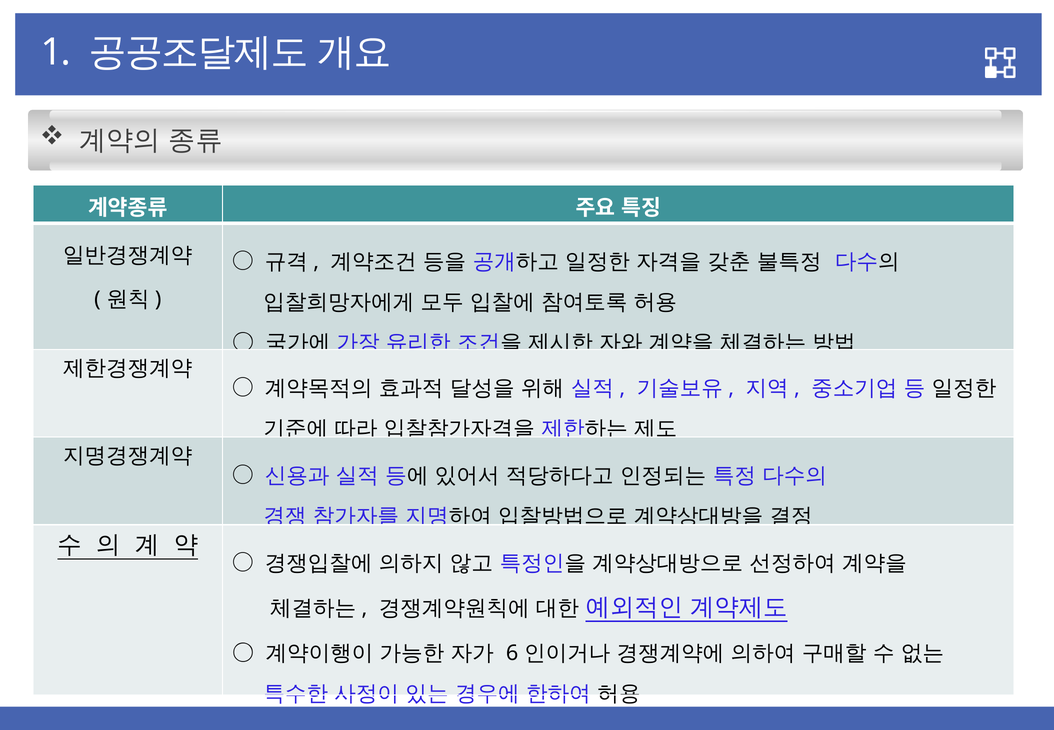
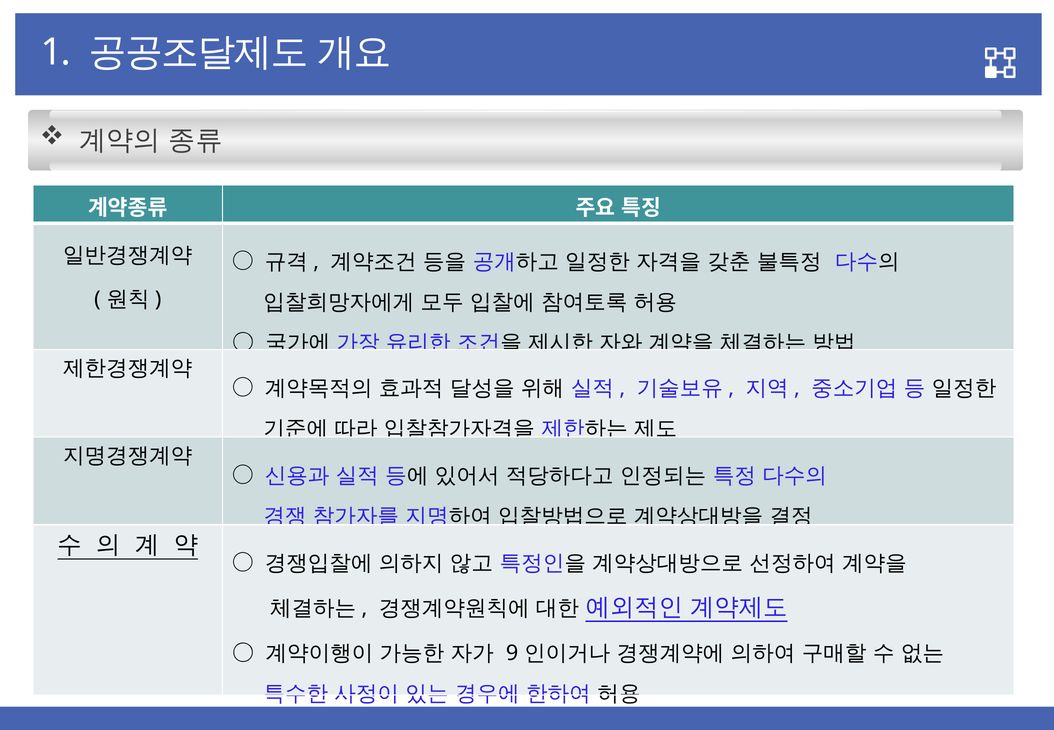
6: 6 -> 9 (512, 653)
